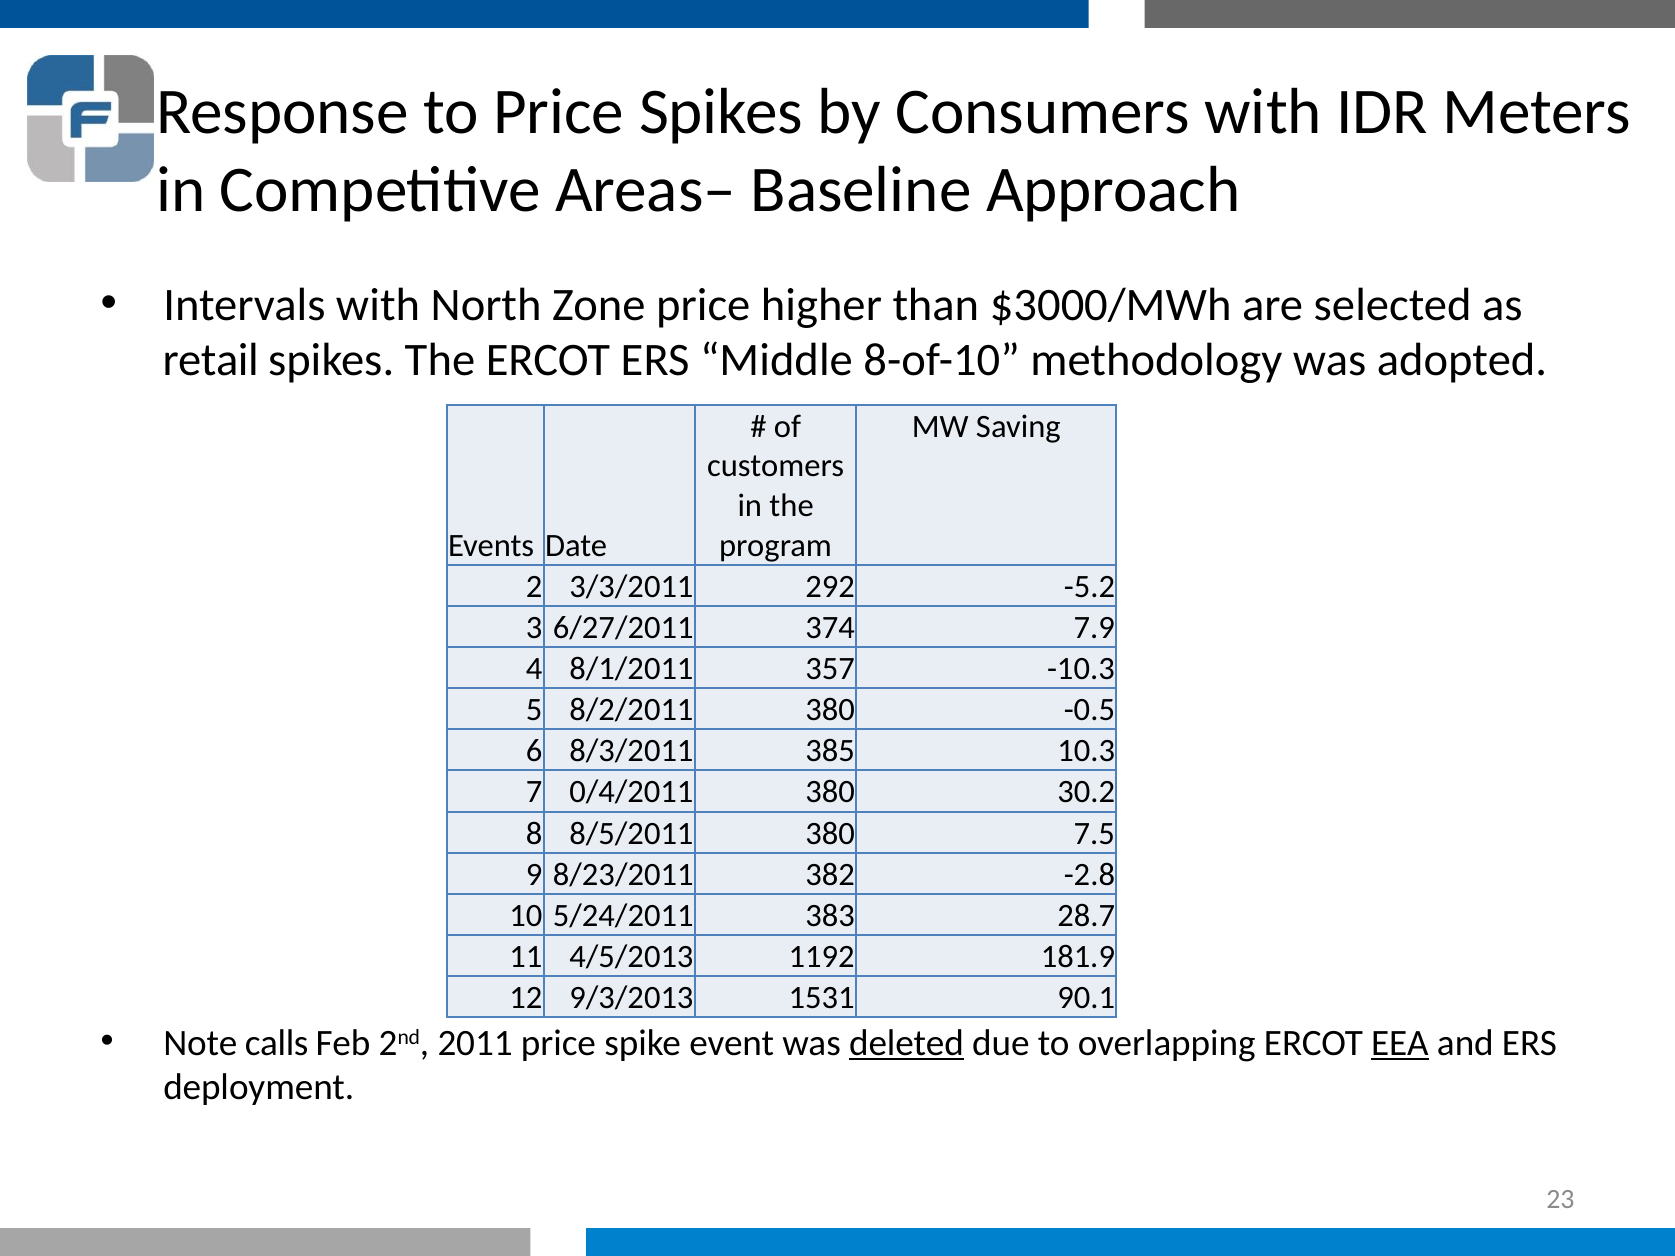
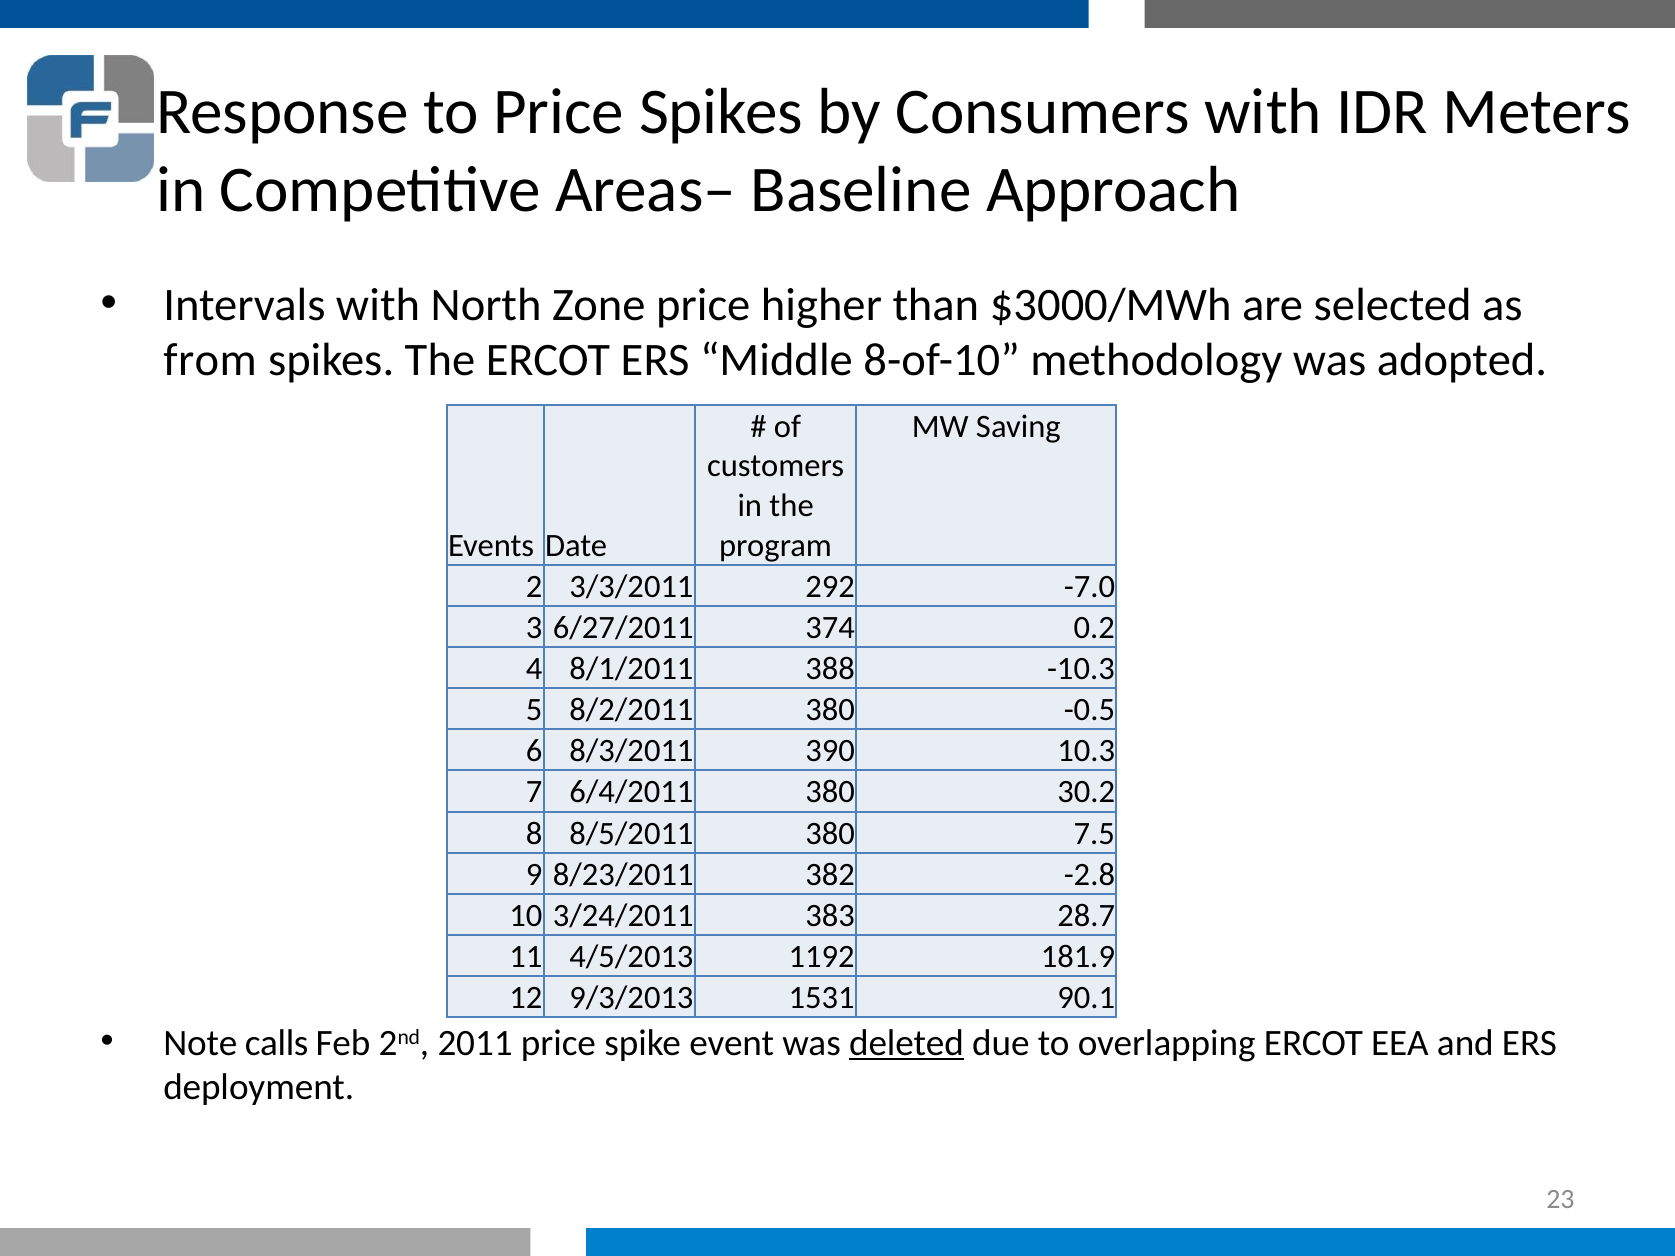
retail: retail -> from (210, 361)
-5.2: -5.2 -> -7.0 (1090, 587)
7.9: 7.9 -> 0.2 (1094, 628)
357: 357 -> 388 (830, 669)
385: 385 -> 390 (830, 751)
0/4/2011: 0/4/2011 -> 6/4/2011 (631, 792)
5/24/2011: 5/24/2011 -> 3/24/2011 (623, 916)
EEA underline: present -> none (1400, 1043)
